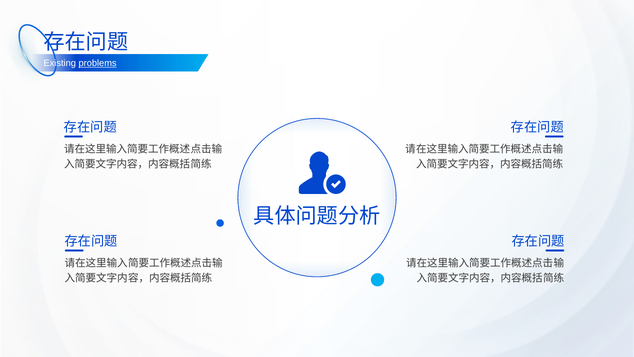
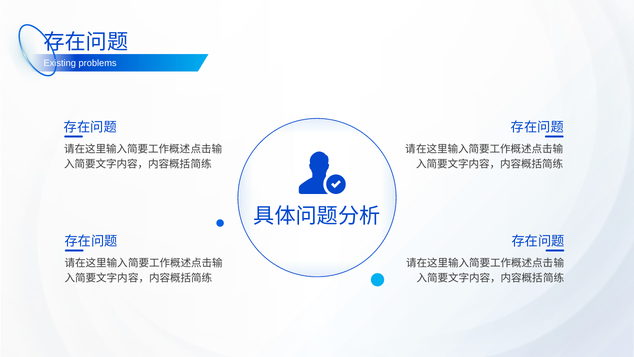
problems underline: present -> none (98, 63)
